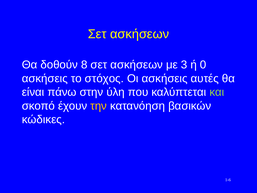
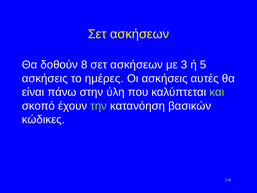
0: 0 -> 5 (203, 65)
στόχος: στόχος -> ημέρες (104, 78)
την colour: yellow -> light green (99, 106)
